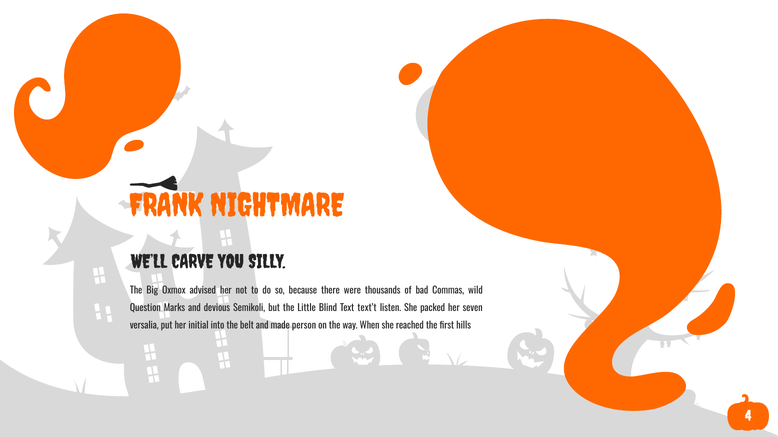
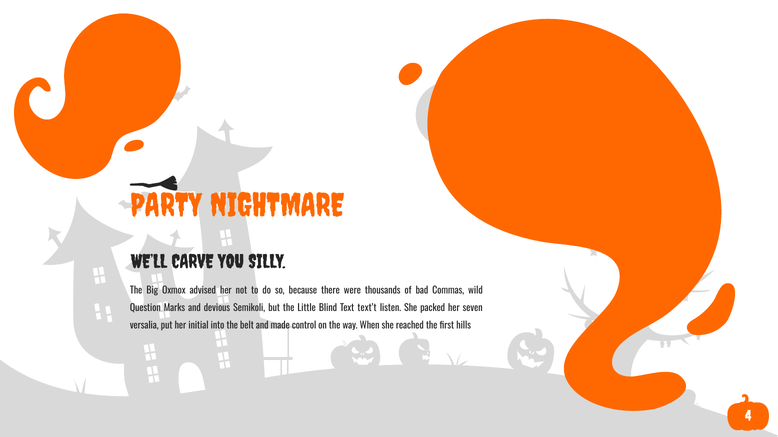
FRANK: FRANK -> PARTY (166, 206)
person: person -> control (304, 326)
